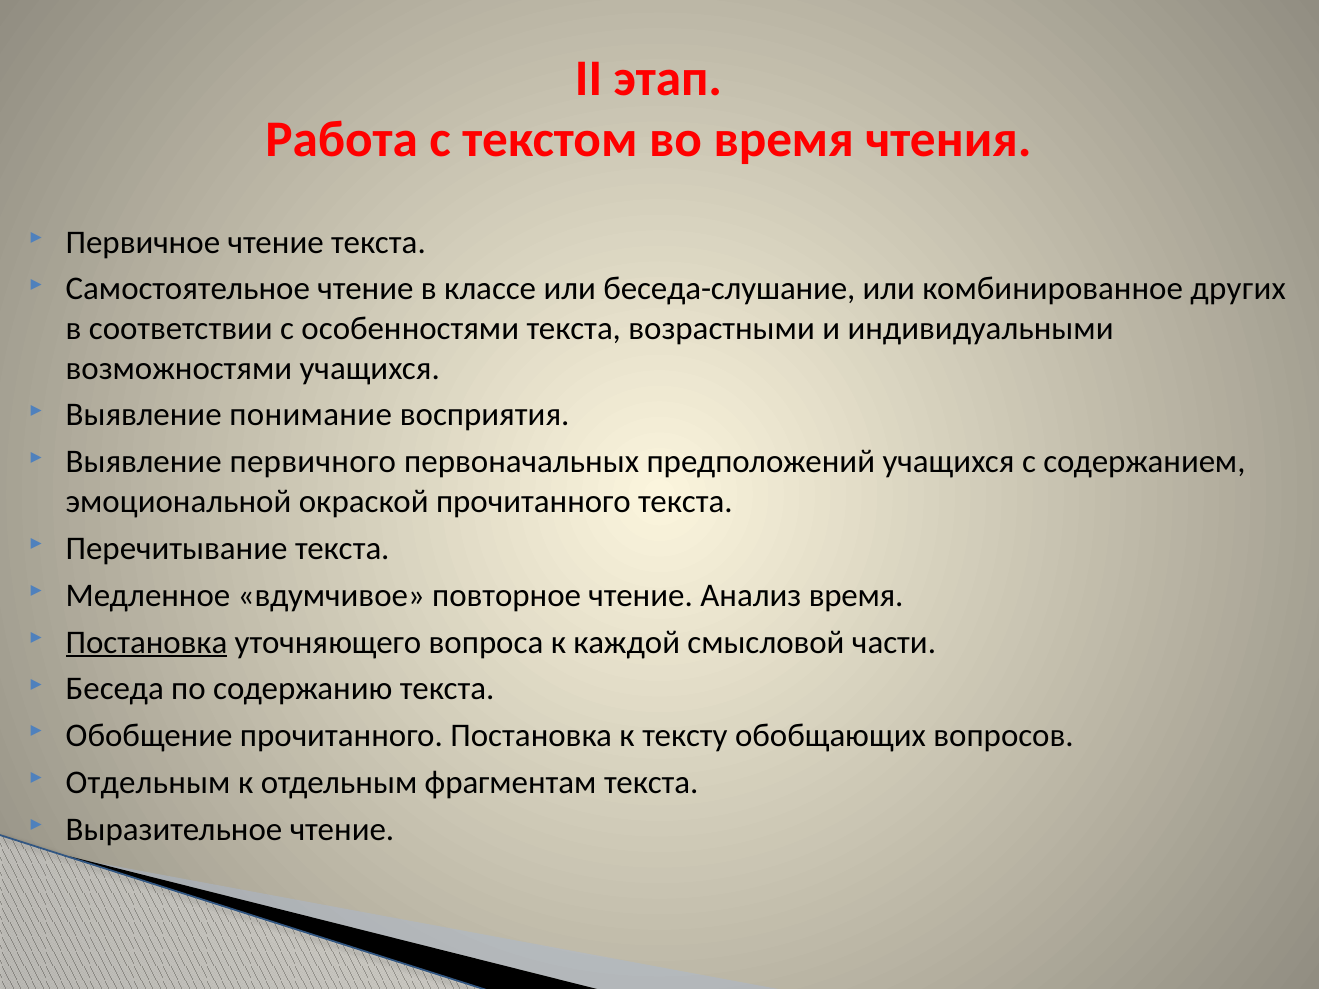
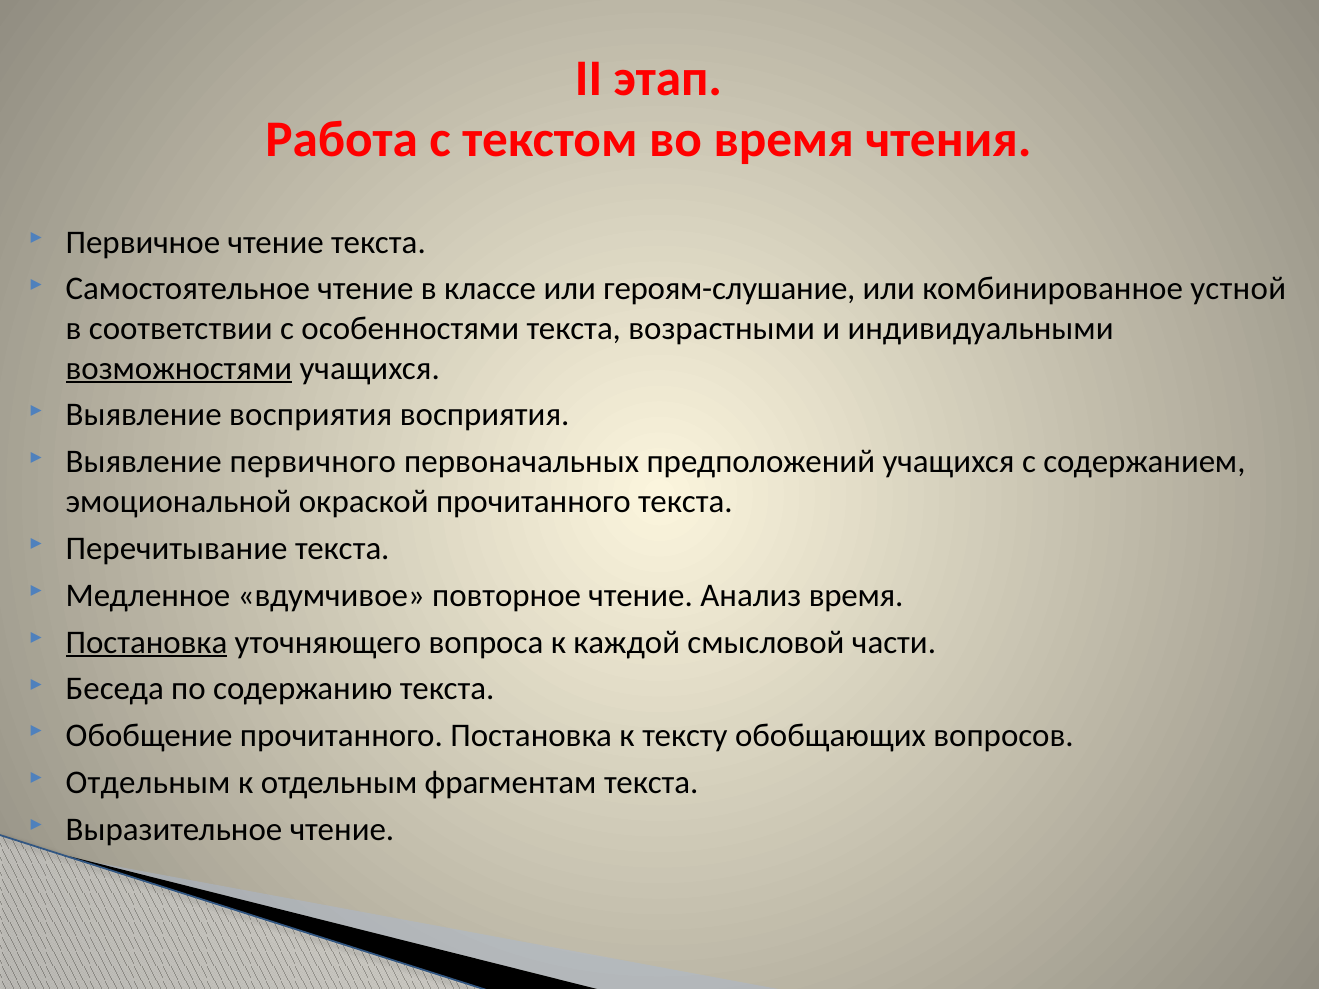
беседа-слушание: беседа-слушание -> героям-слушание (729, 289)
других: других -> устной (1238, 289)
возможностями underline: none -> present (179, 368)
Выявление понимание: понимание -> восприятия (311, 415)
